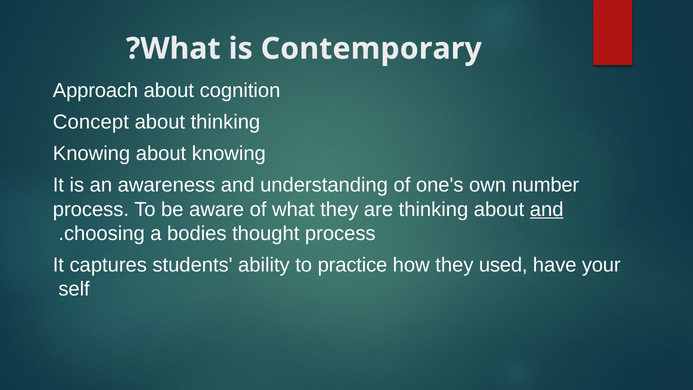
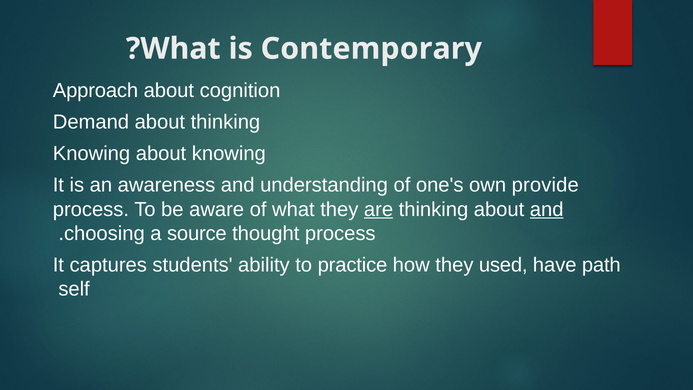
Concept: Concept -> Demand (91, 122)
number: number -> provide (545, 185)
are underline: none -> present (379, 209)
bodies: bodies -> source (197, 233)
your: your -> path (601, 265)
